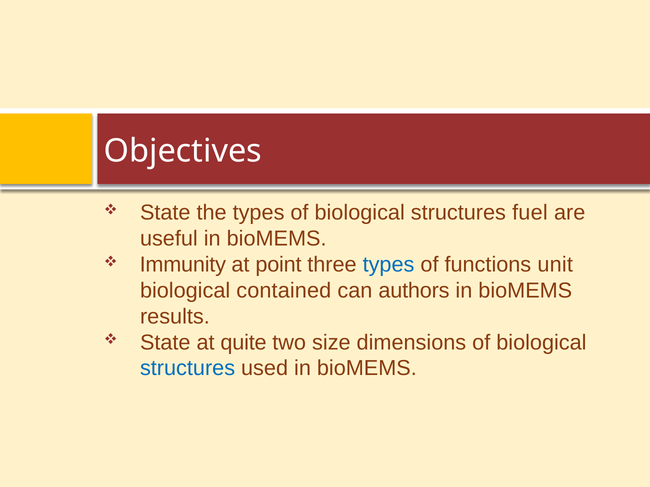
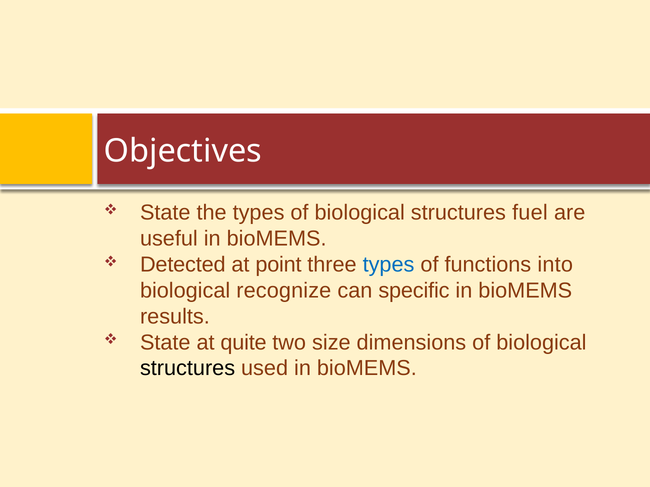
Immunity: Immunity -> Detected (183, 265)
unit: unit -> into (555, 265)
contained: contained -> recognize (284, 291)
authors: authors -> specific (414, 291)
structures colour: blue -> black (188, 369)
